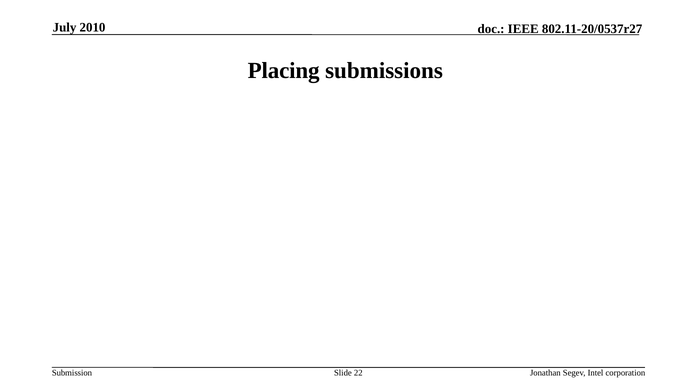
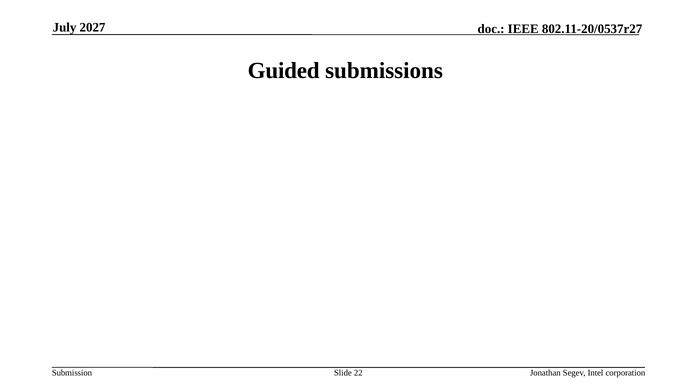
2010: 2010 -> 2027 (93, 27)
Placing: Placing -> Guided (284, 71)
